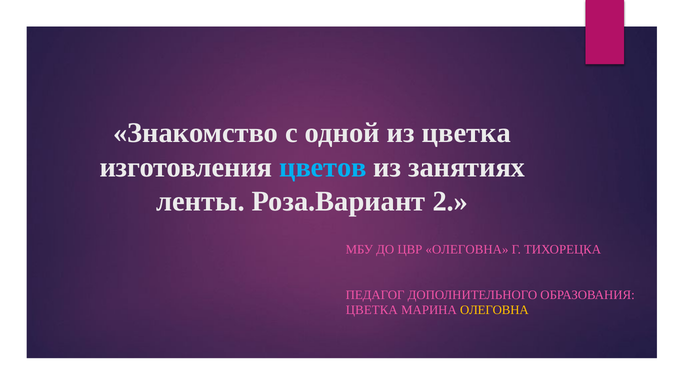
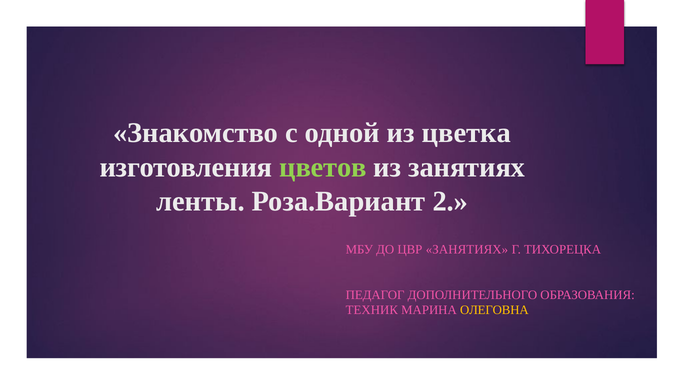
цветов colour: light blue -> light green (323, 167)
ЦВР ОЛЕГОВНА: ОЛЕГОВНА -> ЗАНЯТИЯХ (467, 250)
ЦВЕТКА: ЦВЕТКА -> ТЕХНИК (372, 310)
